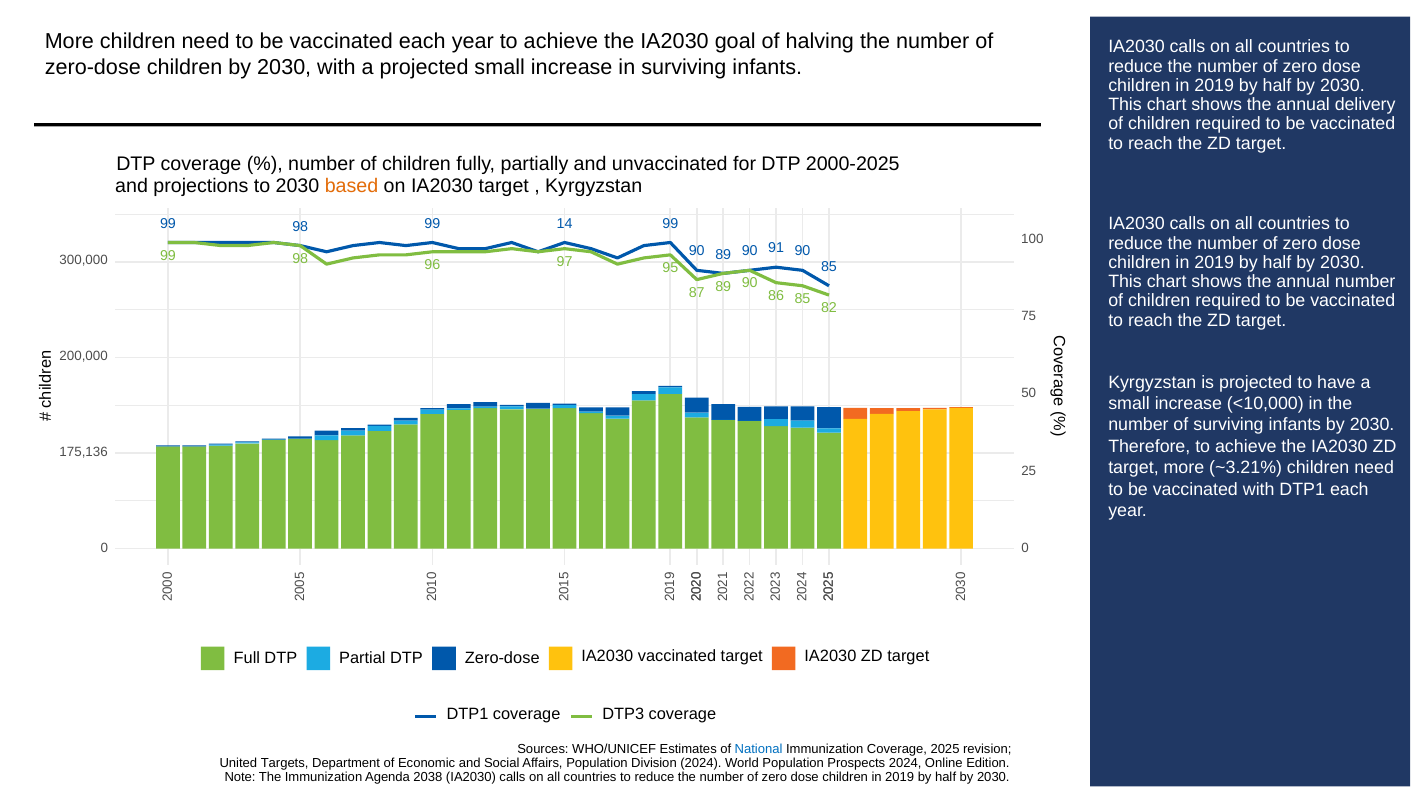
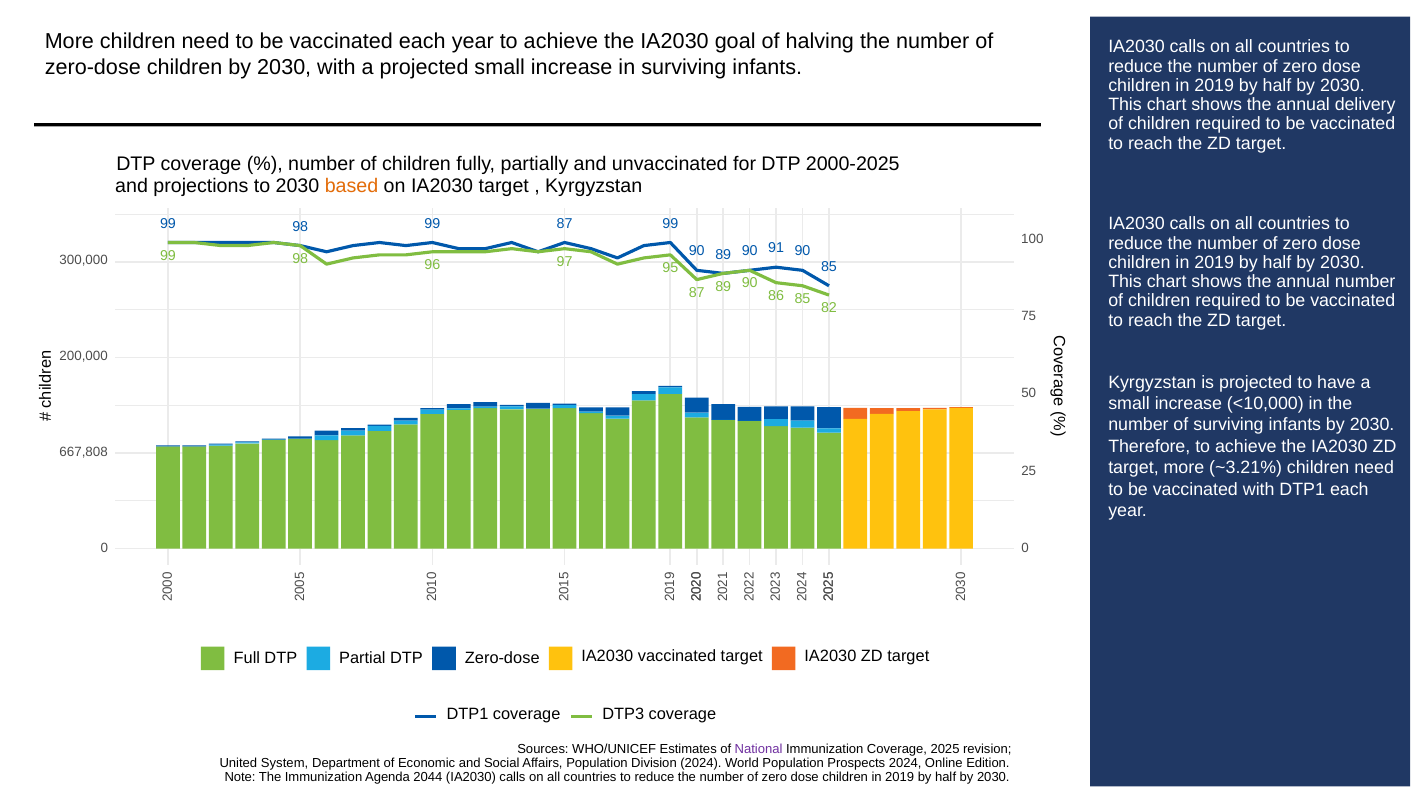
99 14: 14 -> 87 (565, 224)
175,136: 175,136 -> 667,808 (84, 452)
National colour: blue -> purple (759, 749)
Targets: Targets -> System (285, 763)
2038: 2038 -> 2044 (428, 777)
